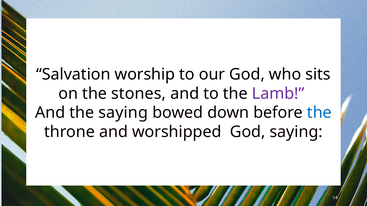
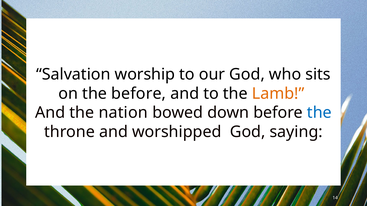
the stones: stones -> before (139, 94)
Lamb colour: purple -> orange (278, 94)
the saying: saying -> nation (123, 113)
